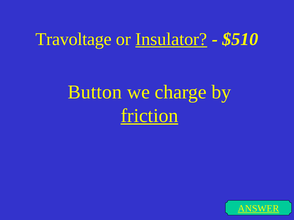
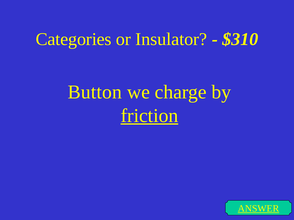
Travoltage: Travoltage -> Categories (74, 39)
Insulator underline: present -> none (171, 39)
$510: $510 -> $310 (240, 39)
